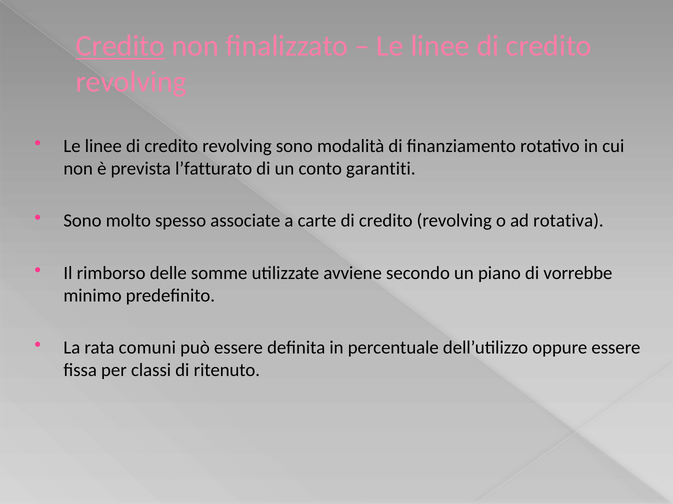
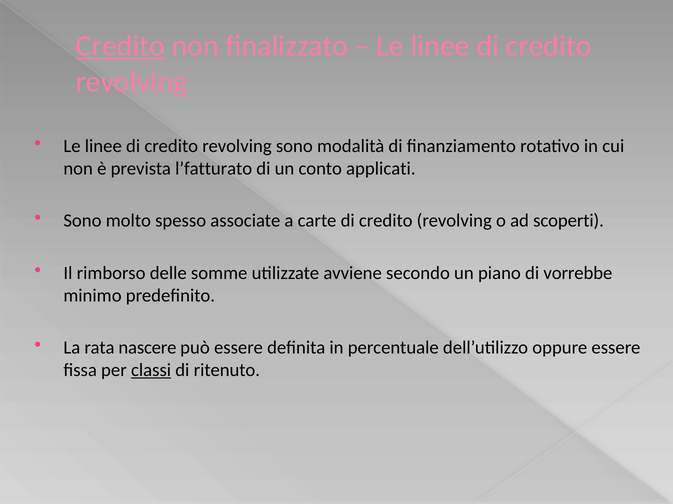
garantiti: garantiti -> applicati (381, 169)
rotativa: rotativa -> scoperti (569, 221)
comuni: comuni -> nascere (147, 348)
classi underline: none -> present (151, 371)
